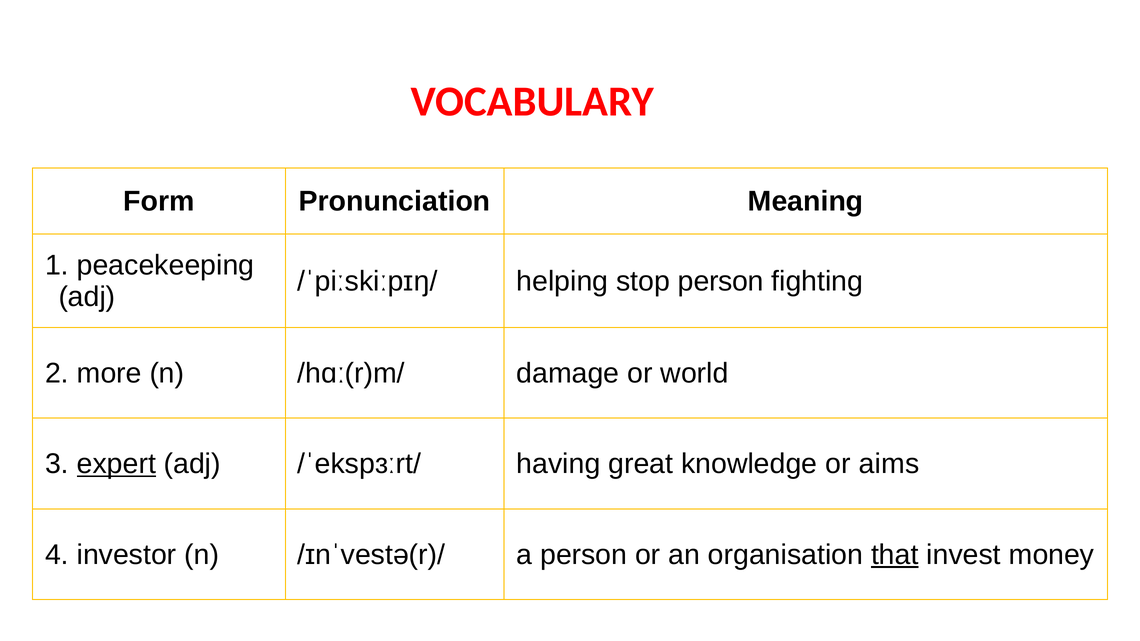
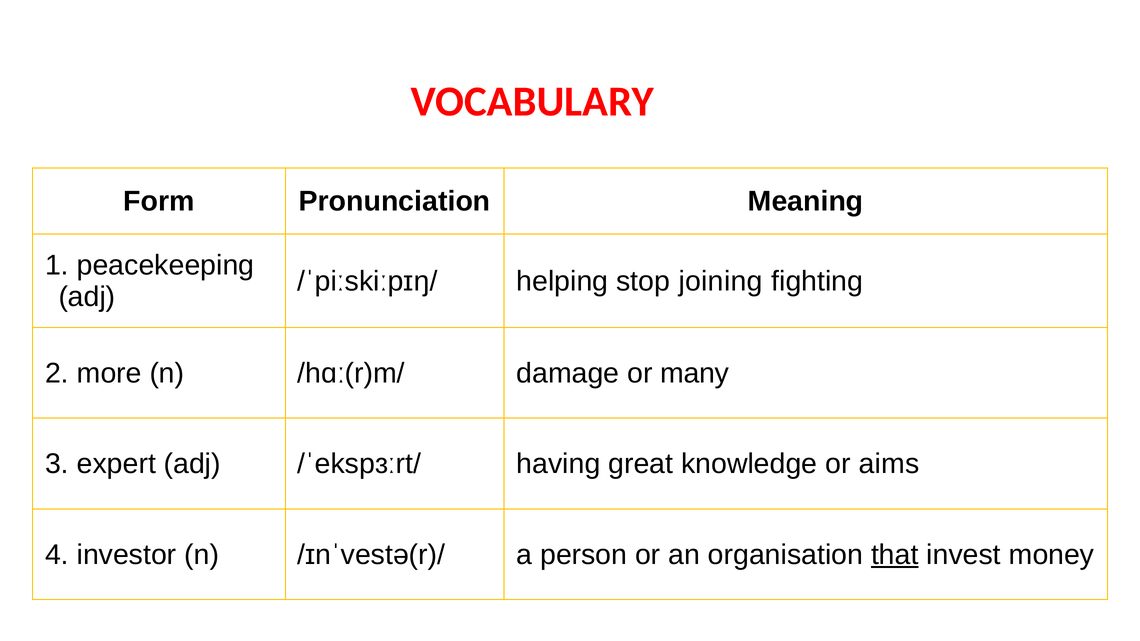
stop person: person -> joining (721, 281)
world: world -> many (695, 373)
expert underline: present -> none (116, 464)
